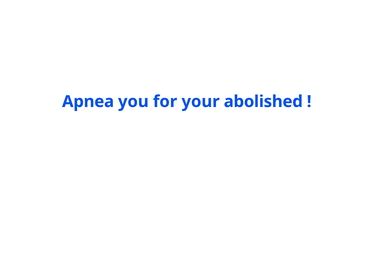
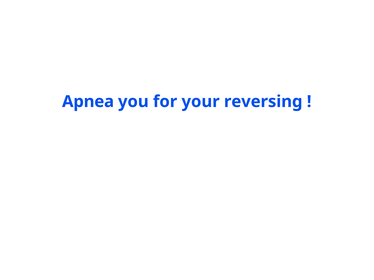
abolished: abolished -> reversing (263, 102)
